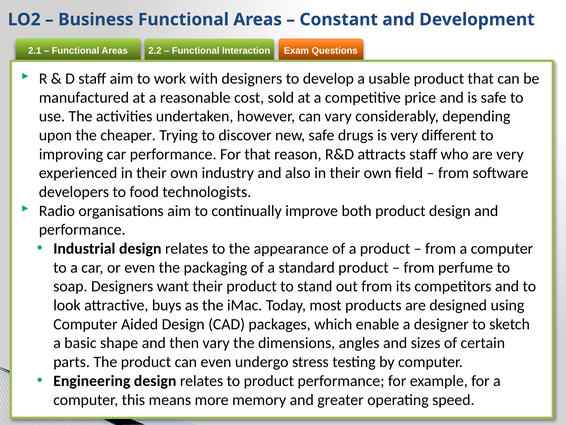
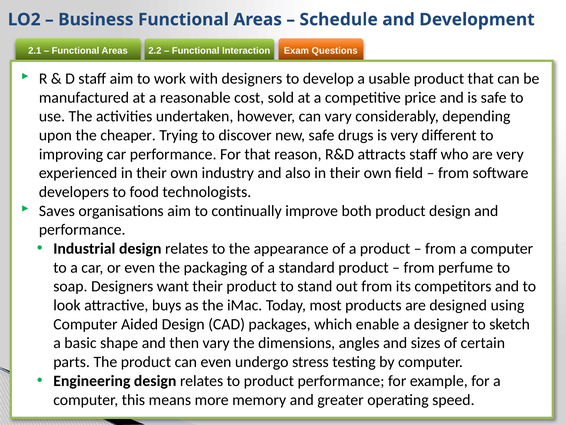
Constant: Constant -> Schedule (339, 20)
Radio: Radio -> Saves (57, 211)
